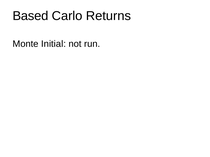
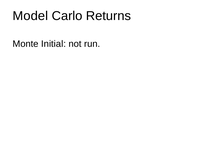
Based: Based -> Model (30, 16)
